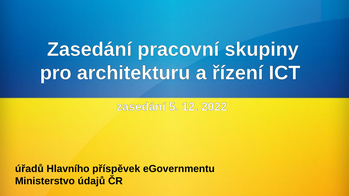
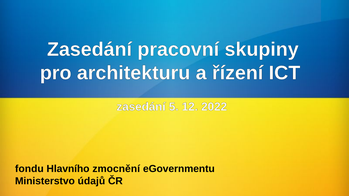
úřadů: úřadů -> fondu (29, 169)
příspěvek: příspěvek -> zmocnění (116, 169)
